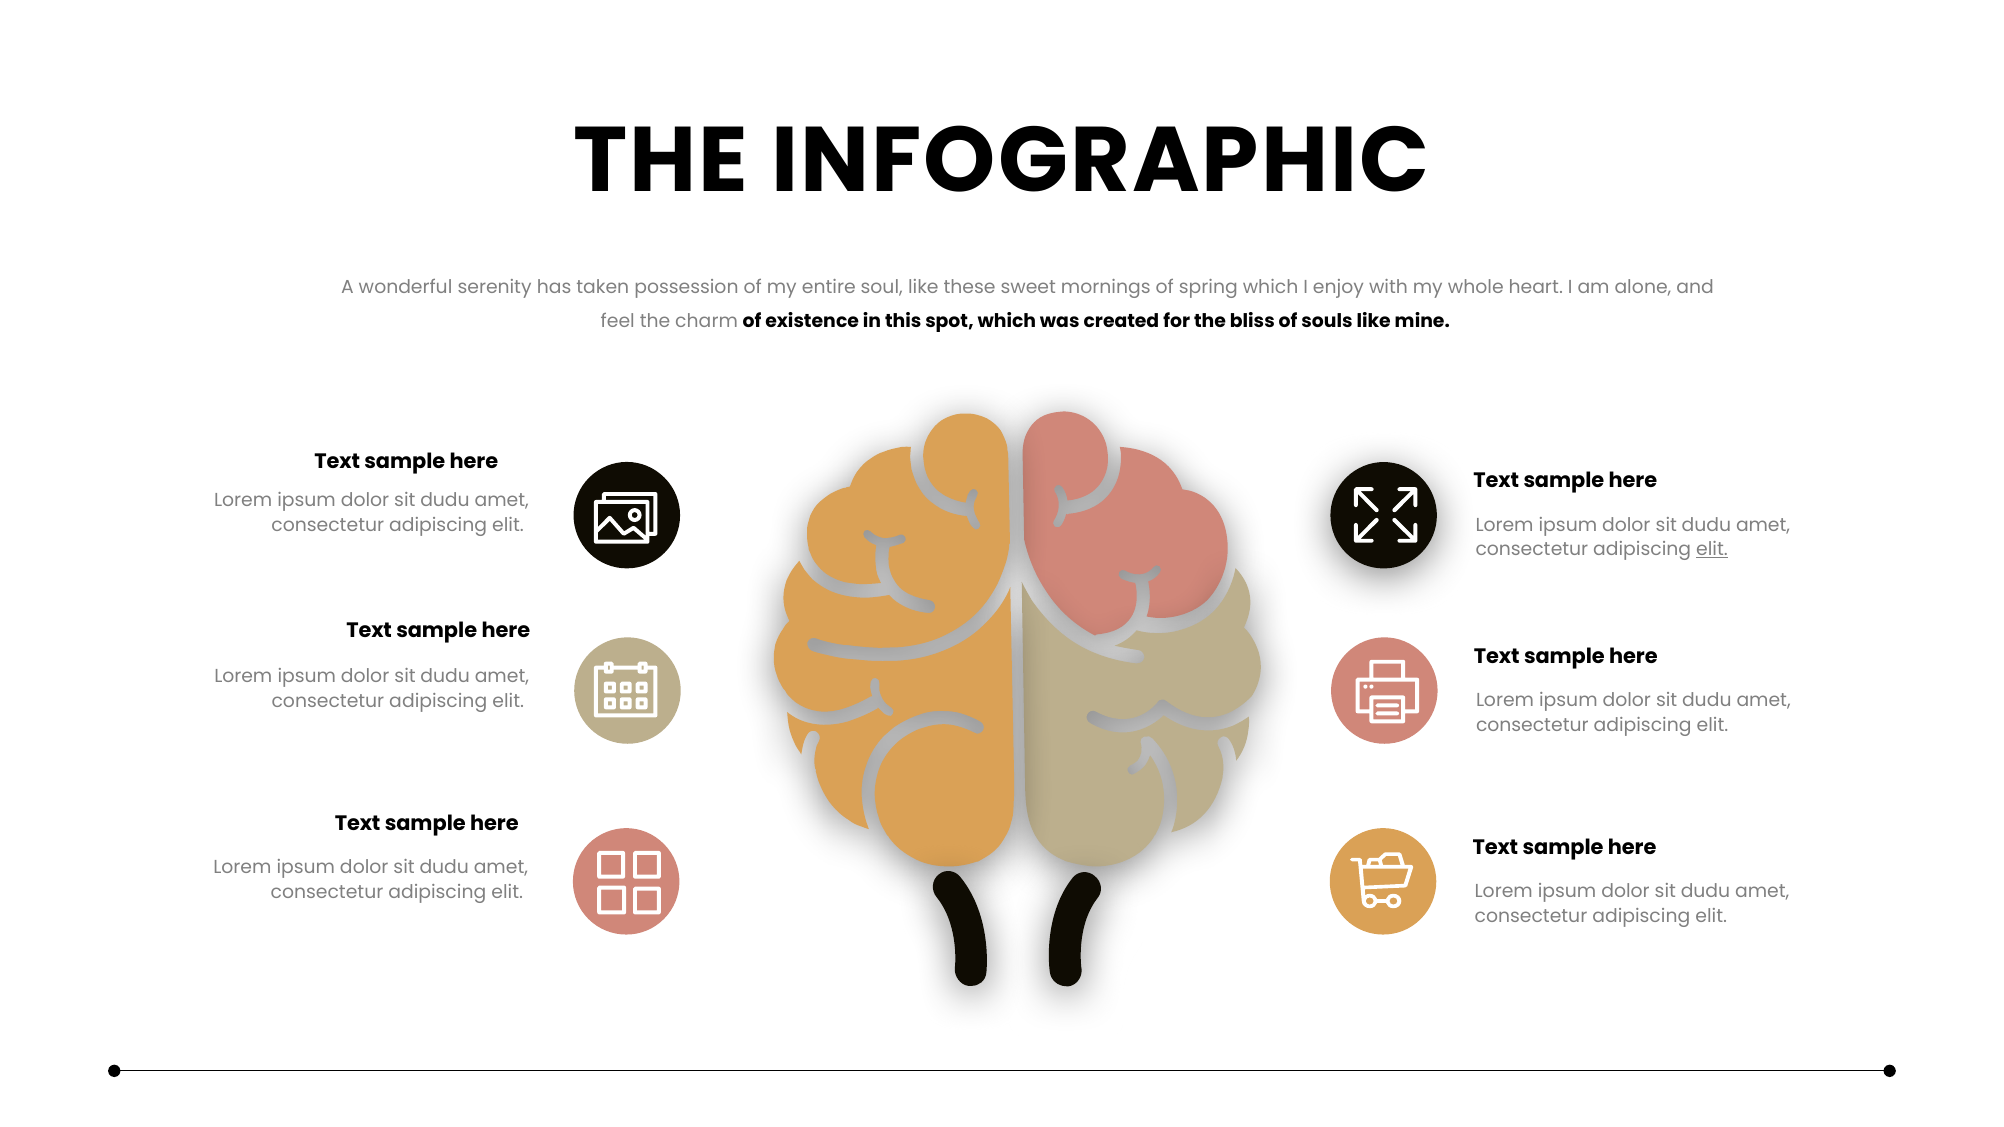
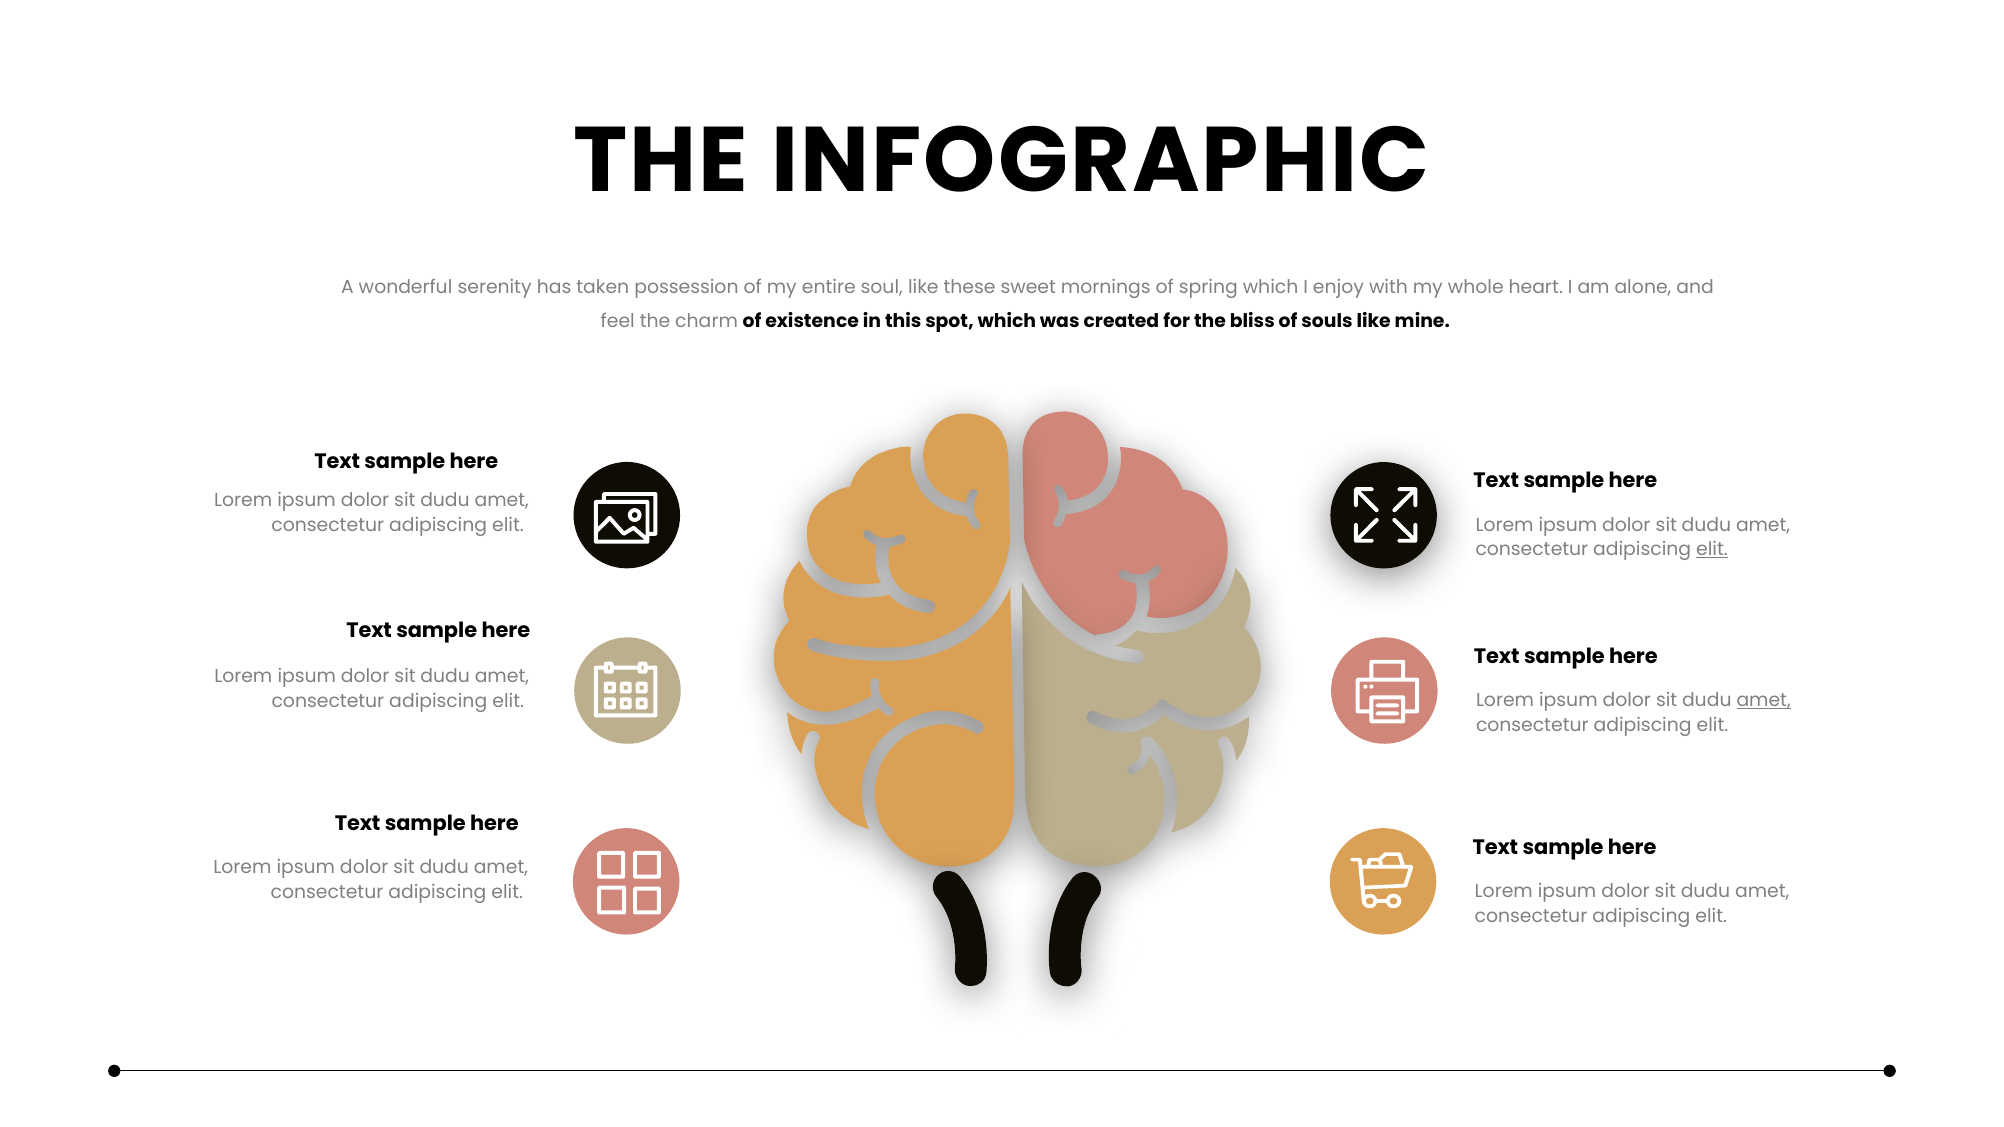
amet underline: none -> present (1764, 701)
